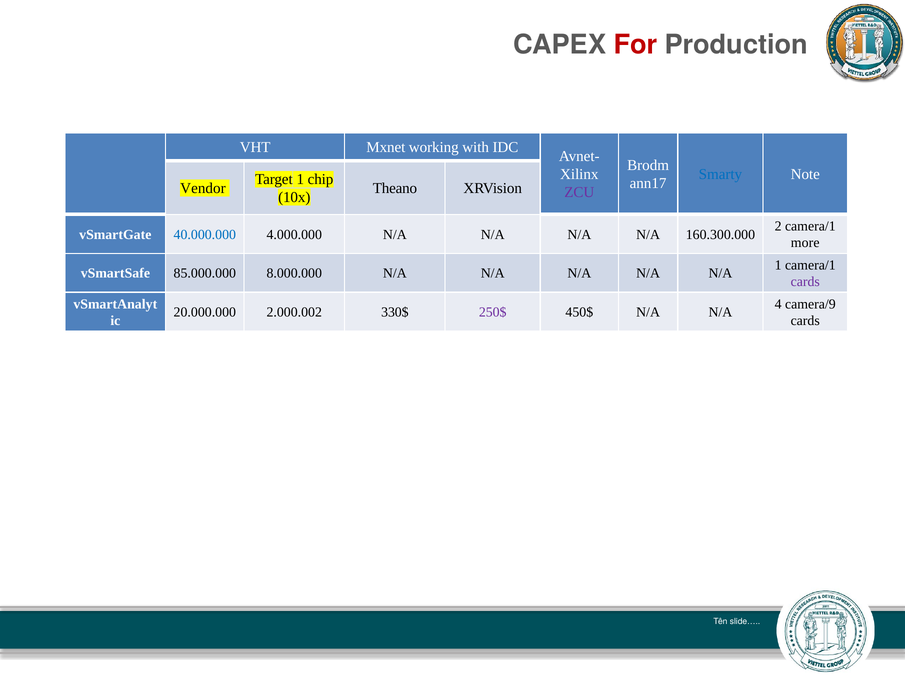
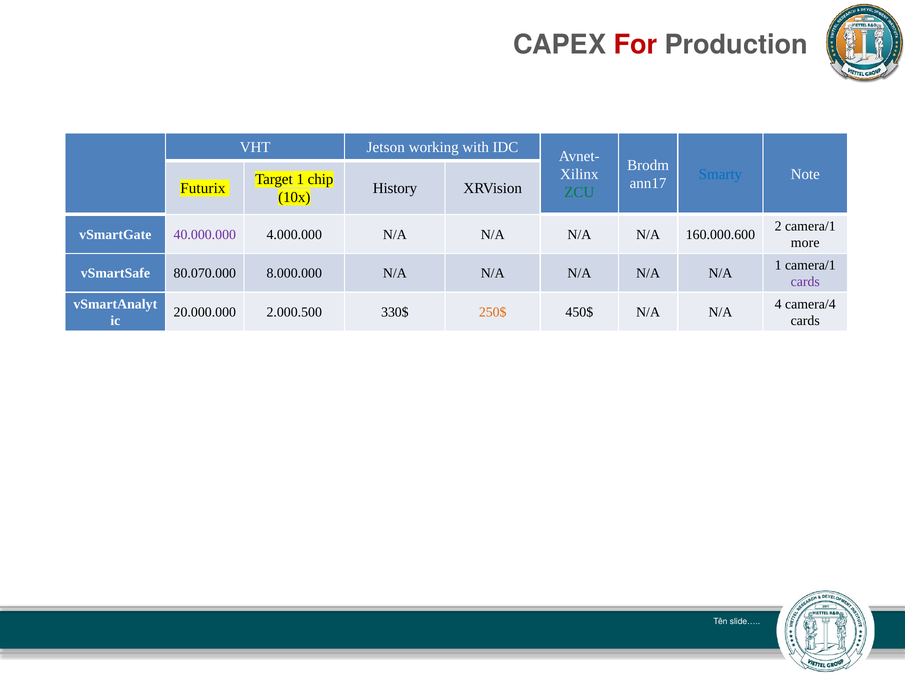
Mxnet: Mxnet -> Jetson (386, 147)
Vendor: Vendor -> Futurix (203, 188)
Theano: Theano -> History (395, 188)
ZCU colour: purple -> green (579, 192)
40.000.000 colour: blue -> purple (205, 234)
160.300.000: 160.300.000 -> 160.000.600 (720, 234)
85.000.000: 85.000.000 -> 80.070.000 (205, 273)
camera/9: camera/9 -> camera/4 (810, 304)
2.000.002: 2.000.002 -> 2.000.500 (294, 312)
250$ colour: purple -> orange (493, 312)
